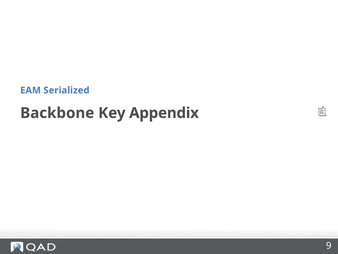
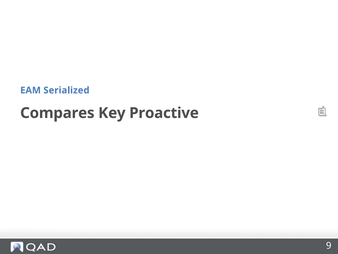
Backbone: Backbone -> Compares (57, 113)
Appendix: Appendix -> Proactive (164, 113)
